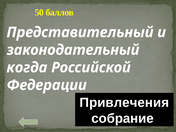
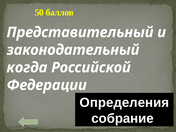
Привлечения: Привлечения -> Определения (124, 103)
